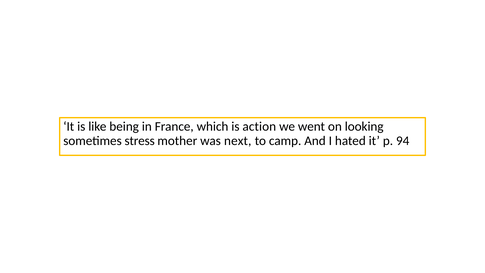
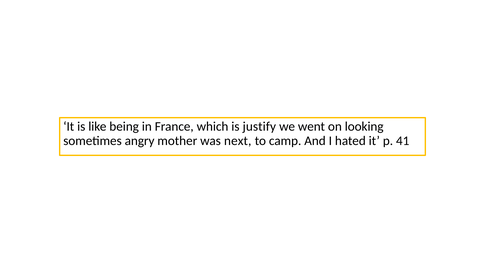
action: action -> justify (259, 126)
stress: stress -> angry (140, 141)
94: 94 -> 41 (403, 141)
